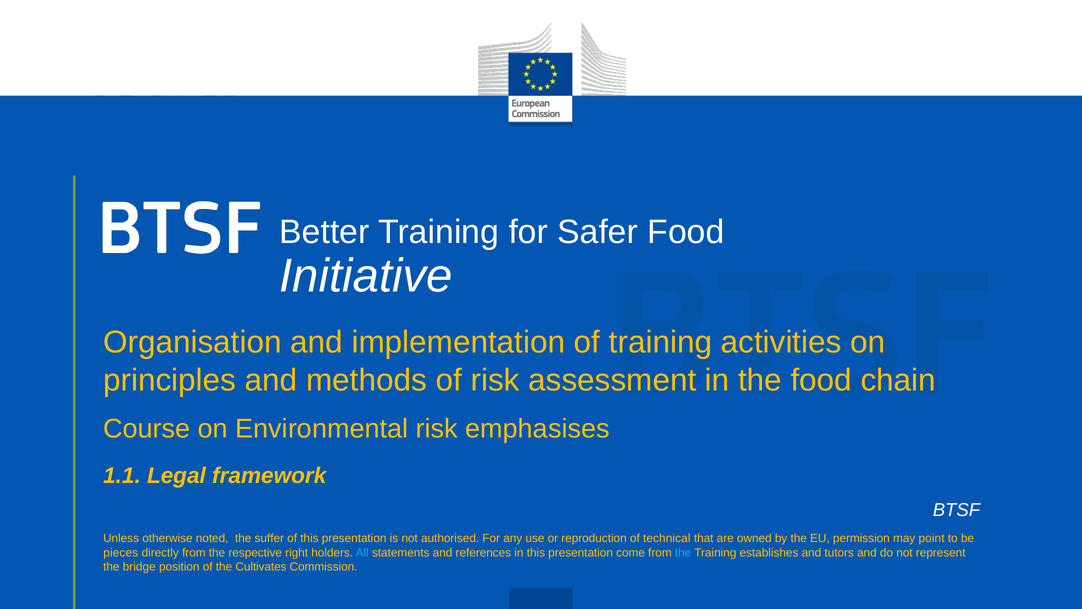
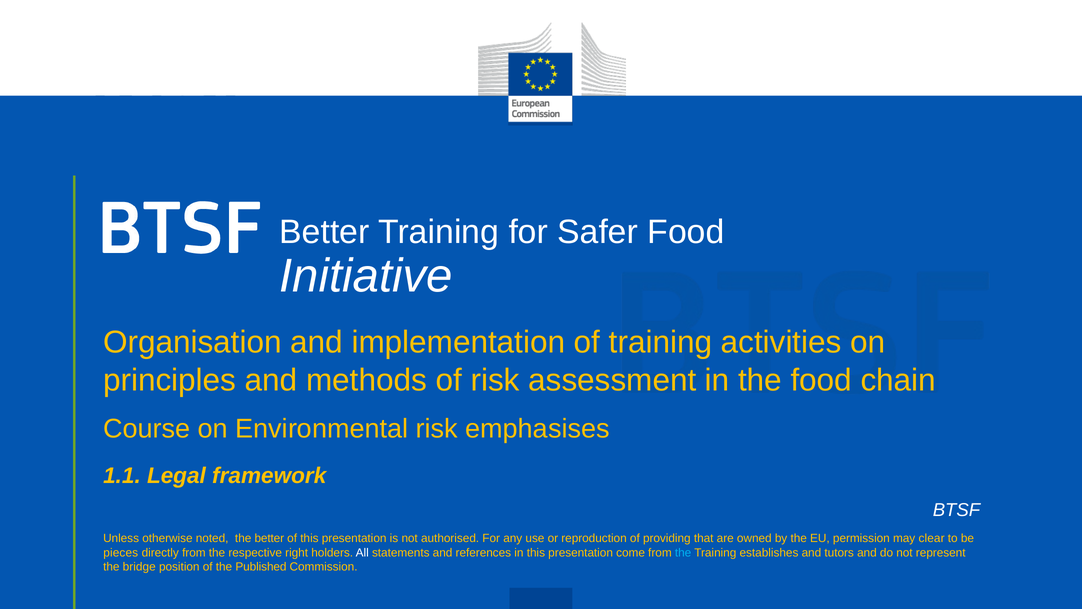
the suffer: suffer -> better (269, 538)
technical: technical -> providing (667, 538)
point: point -> clear (932, 538)
All colour: light blue -> white (362, 552)
Cultivates: Cultivates -> Published (261, 566)
